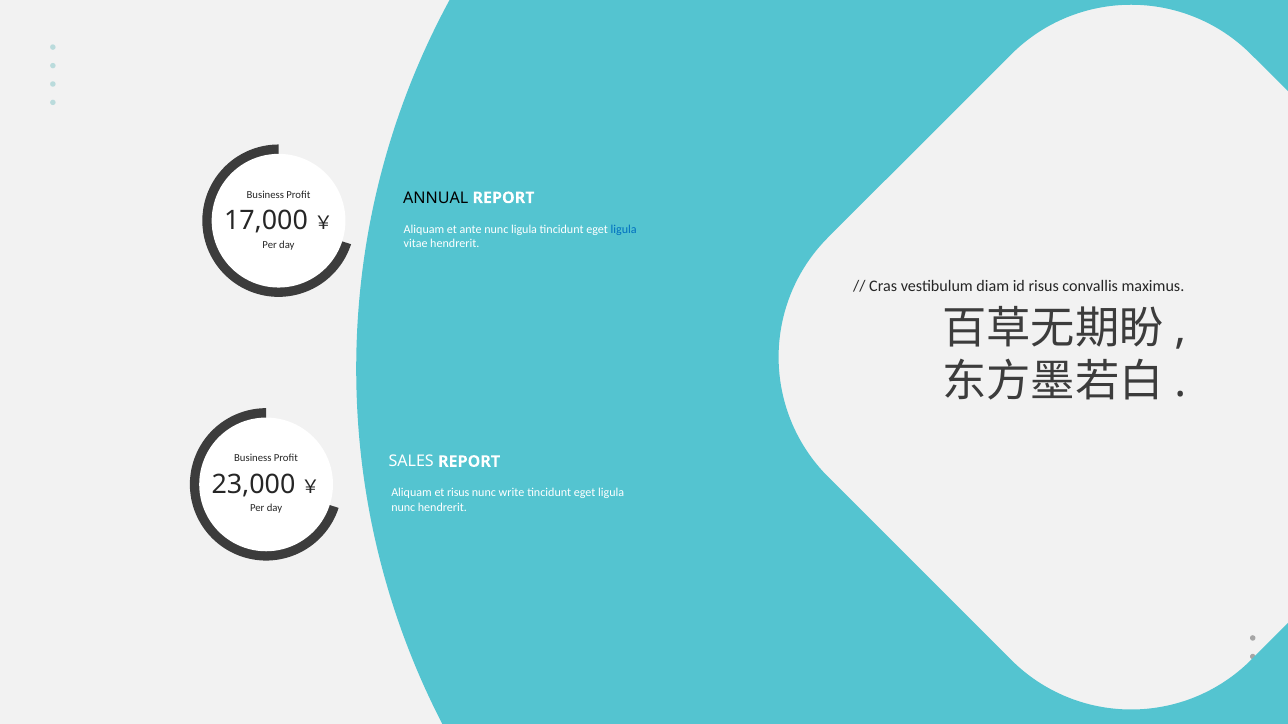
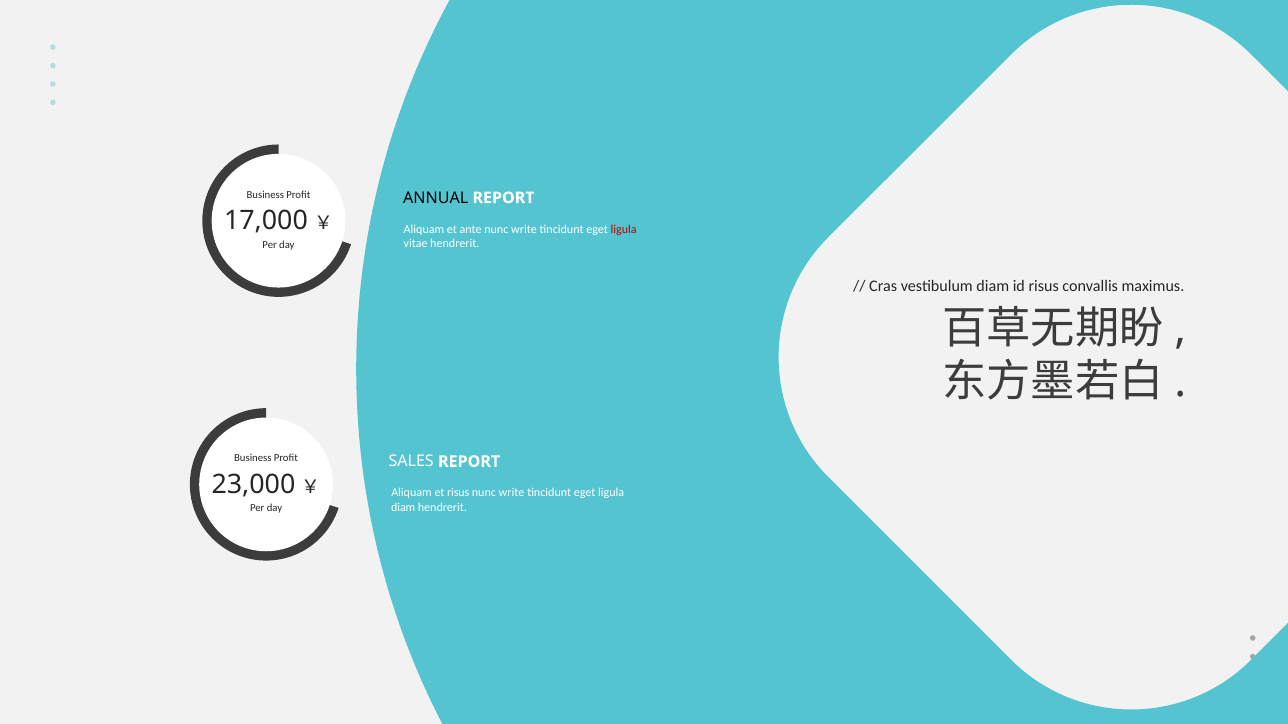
ante nunc ligula: ligula -> write (524, 229)
ligula colour: blue -> red (624, 229)
nunc: nunc -> diam (403, 508)
